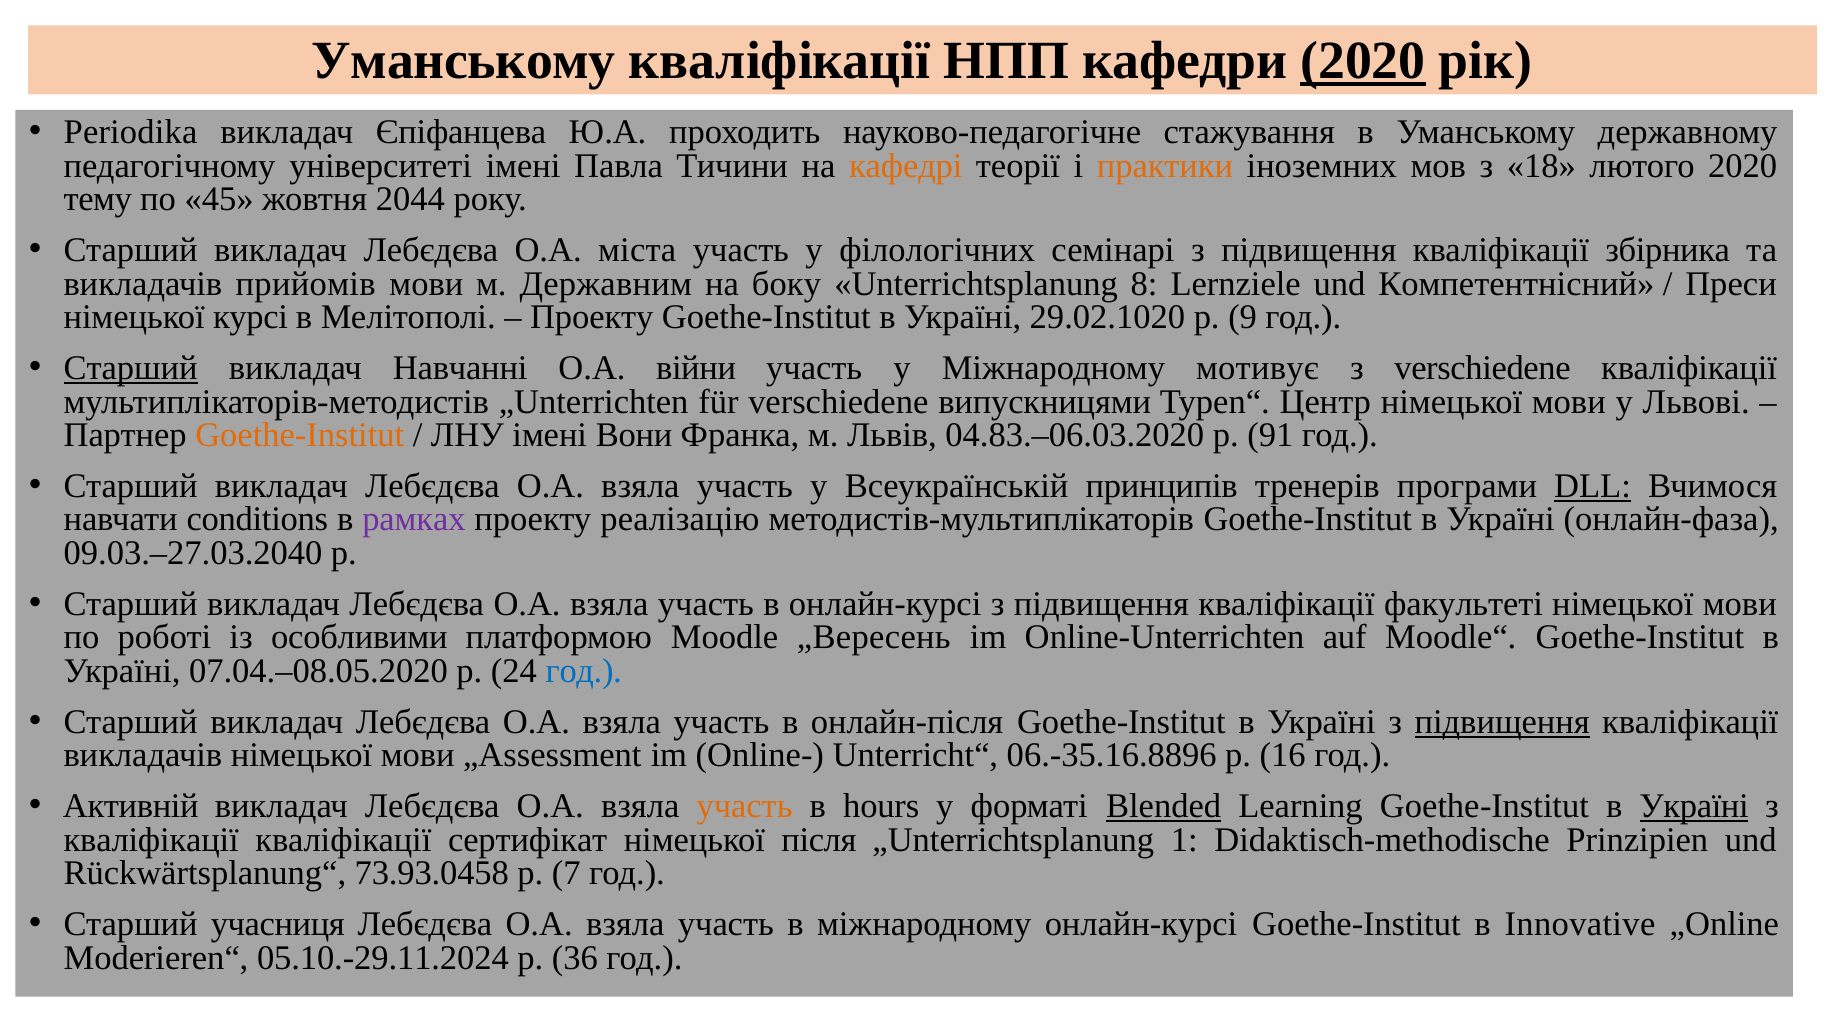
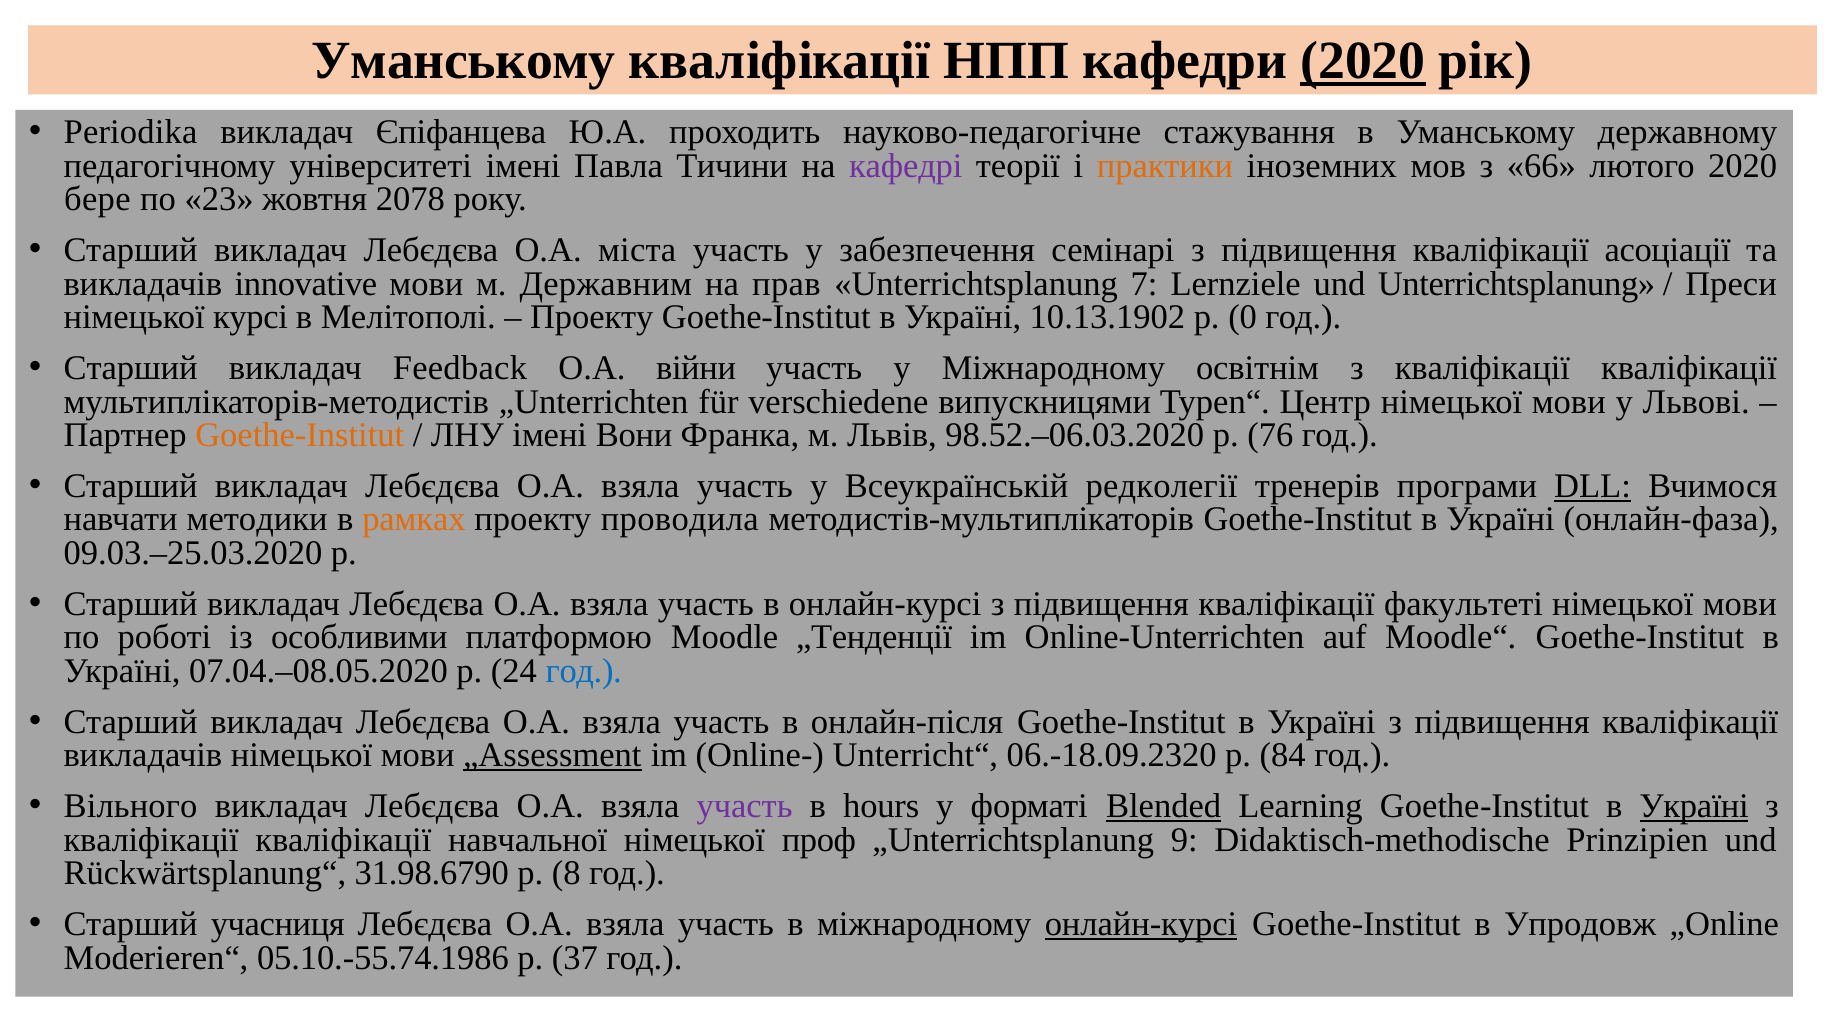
кафедрі colour: orange -> purple (906, 166)
18: 18 -> 66 (1541, 166)
тему: тему -> бере (97, 199)
45: 45 -> 23 (219, 199)
2044: 2044 -> 2078 (410, 199)
філологічних: філологічних -> забезпечення (937, 250)
збірника: збірника -> асоціації (1668, 250)
прийомів: прийомів -> innovative (306, 284)
боку: боку -> прав (786, 284)
8: 8 -> 7 (1144, 284)
und Компетентнісний: Компетентнісний -> Unterrichtsplanung (1517, 284)
29.02.1020: 29.02.1020 -> 10.13.1902 (1107, 317)
9: 9 -> 0 (1243, 317)
Старший underline: present -> none (131, 368)
Навчанні: Навчанні -> Feedback (460, 368)
мотивує: мотивує -> освітнім (1258, 368)
verschiedene: verschiedene -> кваліфікації (1482, 368)
04.83.–06.03.2020: 04.83.–06.03.2020 -> 98.52.–06.03.2020 (1075, 435)
91: 91 -> 76 (1270, 435)
принципів: принципів -> редколегії (1162, 486)
conditions: conditions -> методики (257, 520)
рамках colour: purple -> orange (414, 520)
реалізацію: реалізацію -> проводила (680, 520)
09.03.–27.03.2040: 09.03.–27.03.2040 -> 09.03.–25.03.2020 (193, 553)
„Вересень: „Вересень -> „Тенденції (874, 638)
підвищення underline: present -> none (1502, 722)
„Assessment underline: none -> present (552, 755)
06.-35.16.8896: 06.-35.16.8896 -> 06.-18.09.2320 (1112, 755)
16: 16 -> 84 (1283, 755)
Активній: Активній -> Вільного (131, 806)
участь colour: orange -> purple (745, 806)
сертифікат: сертифікат -> навчальної (528, 840)
після: після -> проф (819, 840)
1: 1 -> 9 (1184, 840)
73.93.0458: 73.93.0458 -> 31.98.6790 (432, 873)
7: 7 -> 8 (566, 873)
онлайн-курсі underline: none -> present (1141, 924)
Innovative: Innovative -> Упродовж (1580, 924)
05.10.-29.11.2024: 05.10.-29.11.2024 -> 05.10.-55.74.1986 (383, 958)
36: 36 -> 37 (575, 958)
